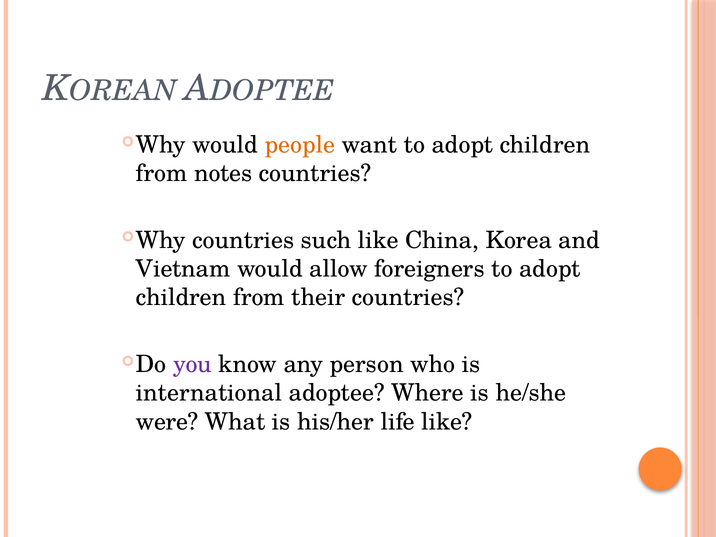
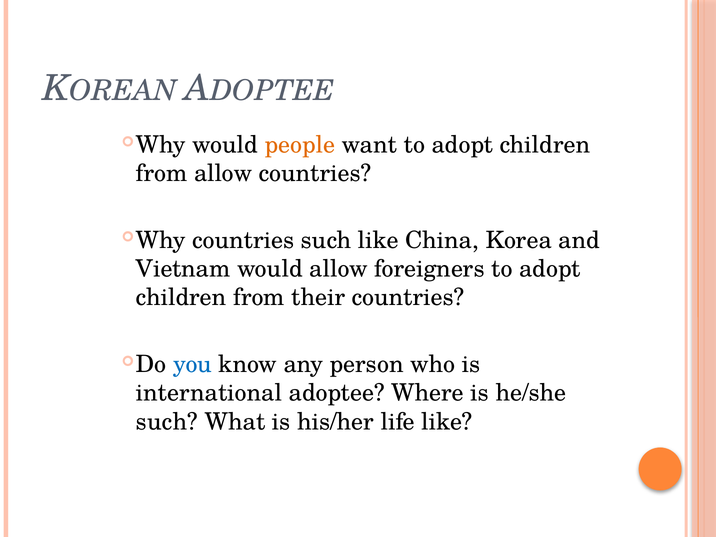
from notes: notes -> allow (223, 173)
you colour: purple -> blue (192, 364)
were: were -> such (167, 422)
